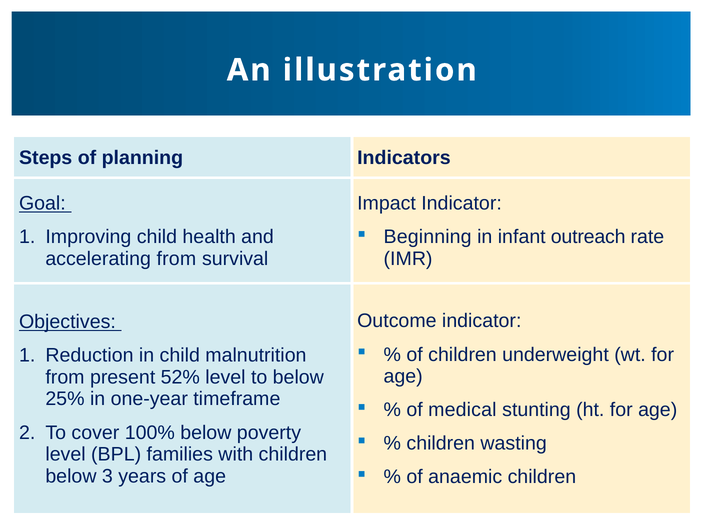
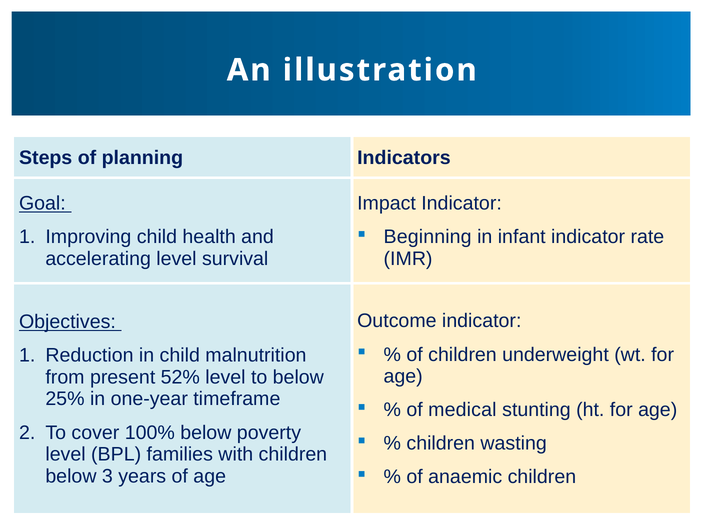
infant outreach: outreach -> indicator (588, 237)
accelerating from: from -> level (176, 259)
